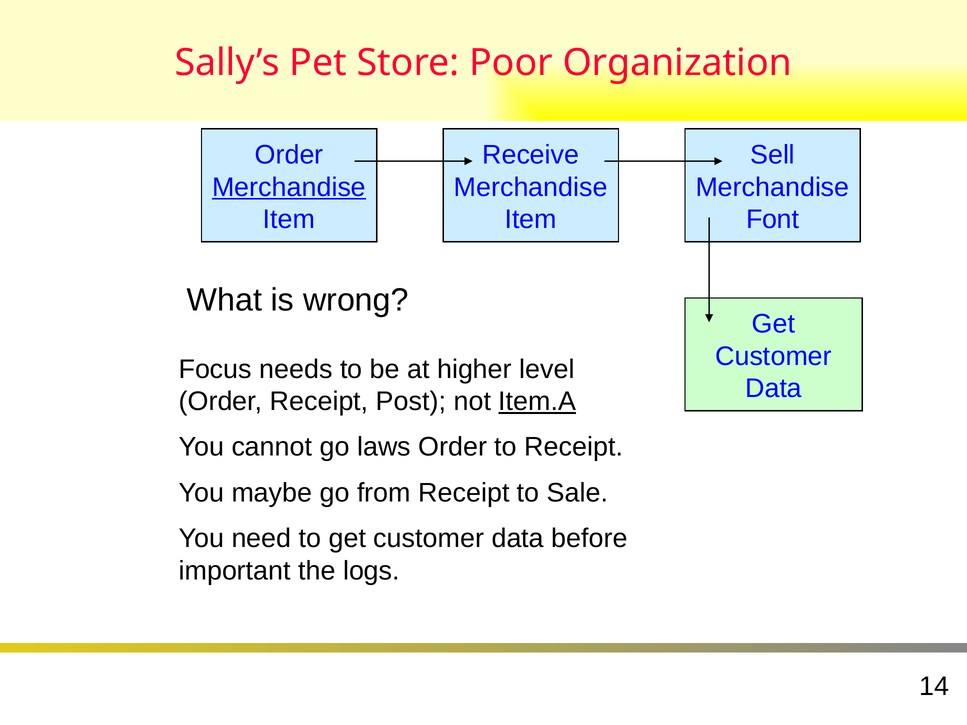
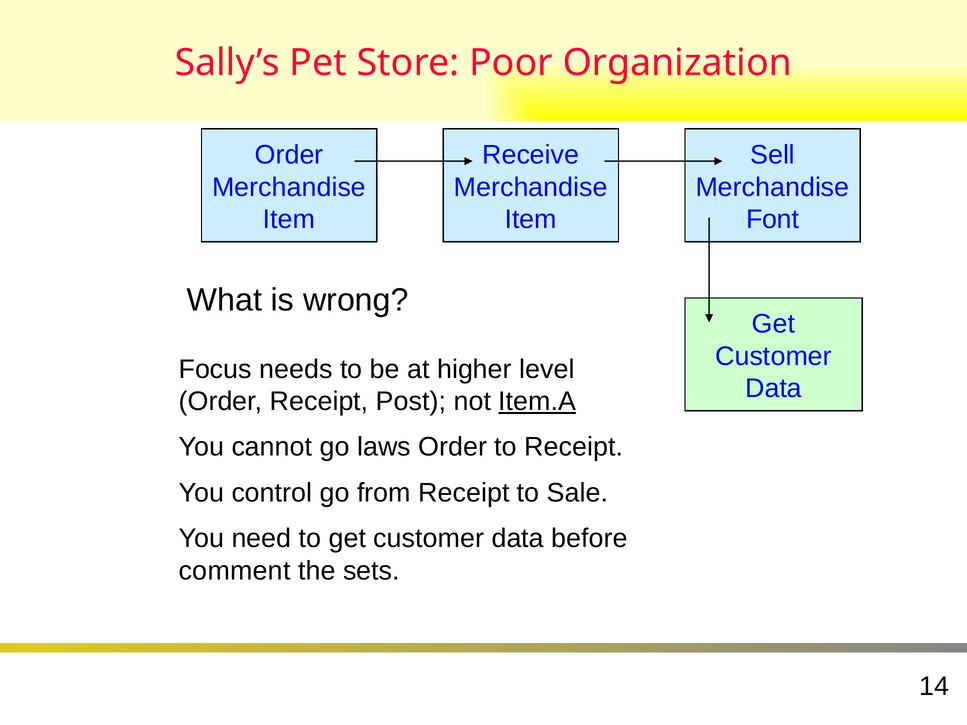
Merchandise underline: present -> none (289, 187)
maybe: maybe -> control (272, 493)
important: important -> comment (235, 571)
logs: logs -> sets (371, 571)
